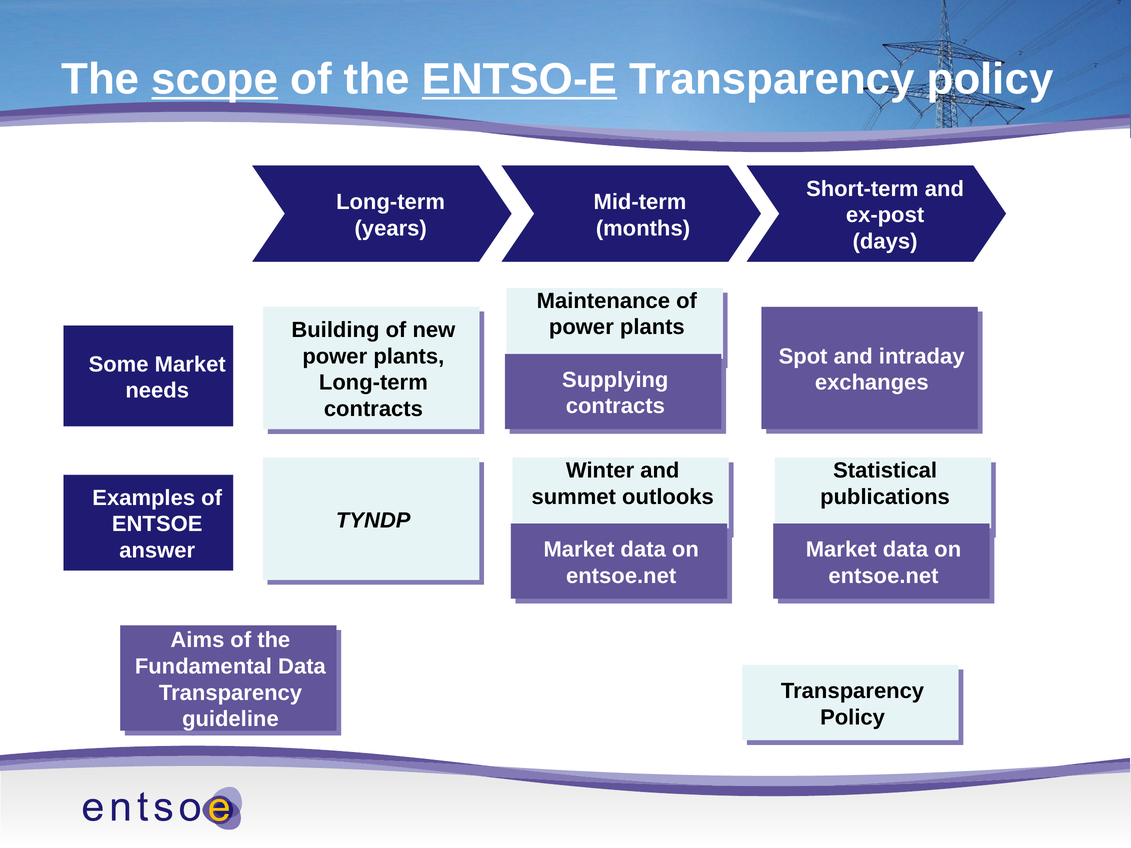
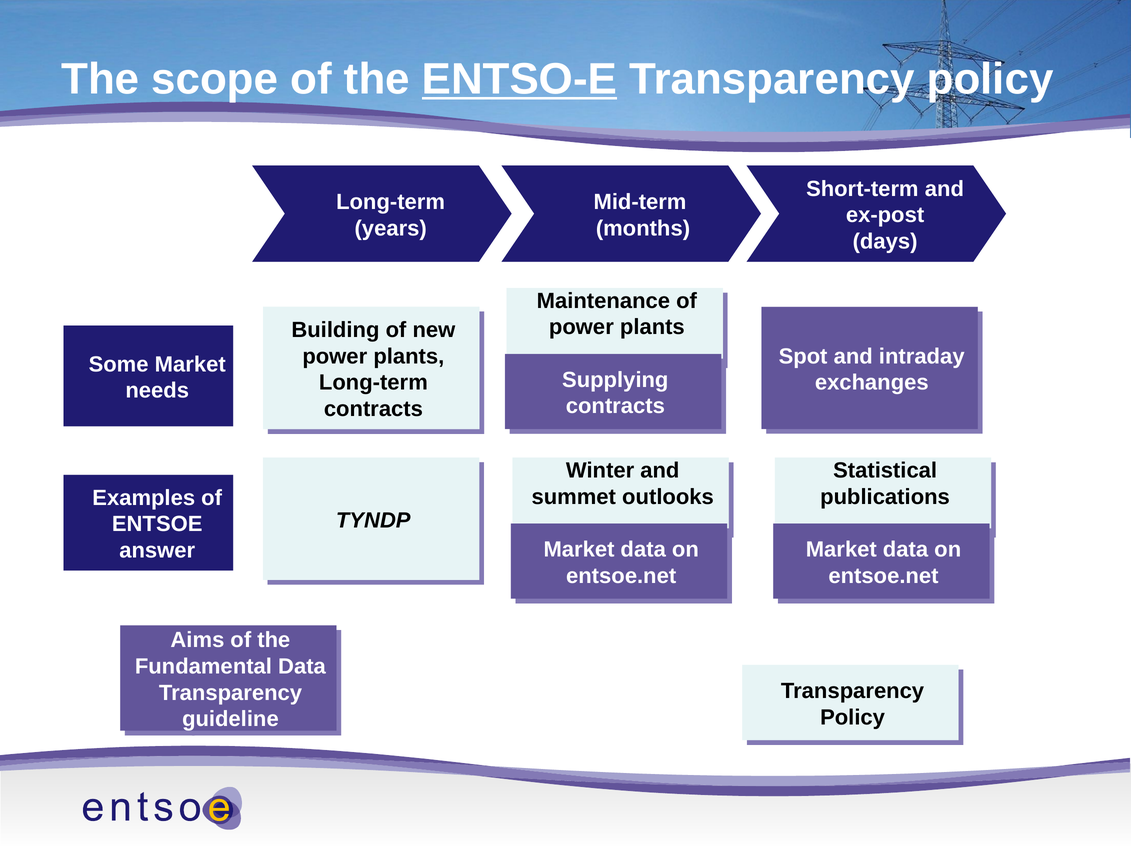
scope underline: present -> none (215, 79)
